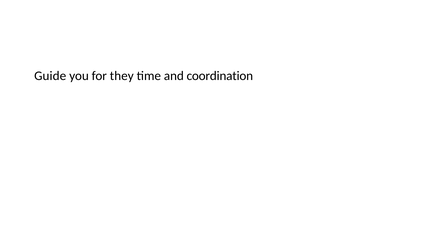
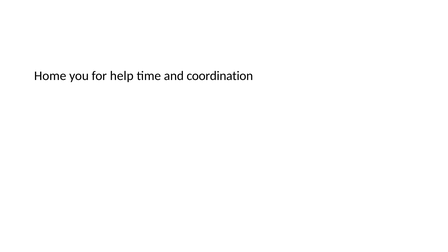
Guide: Guide -> Home (50, 76)
they: they -> help (122, 76)
